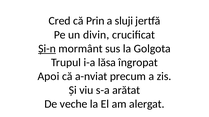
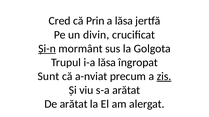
a sluji: sluji -> lăsa (124, 21)
Apoi: Apoi -> Sunt (48, 77)
zis underline: none -> present (164, 77)
De veche: veche -> arătat (74, 105)
